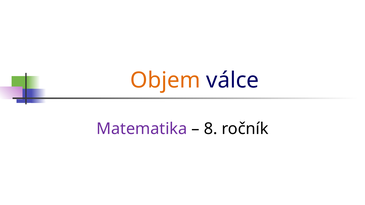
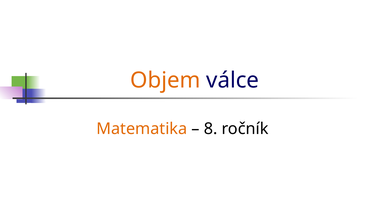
Matematika colour: purple -> orange (142, 129)
